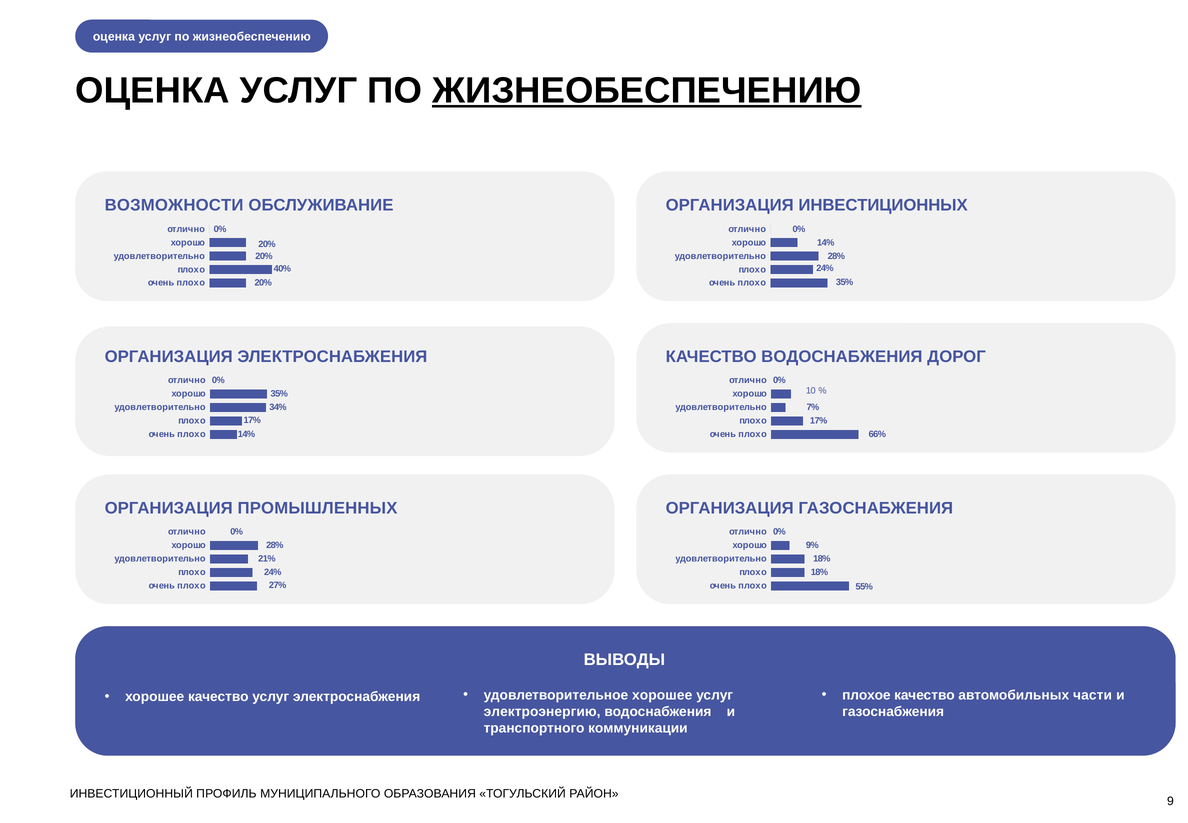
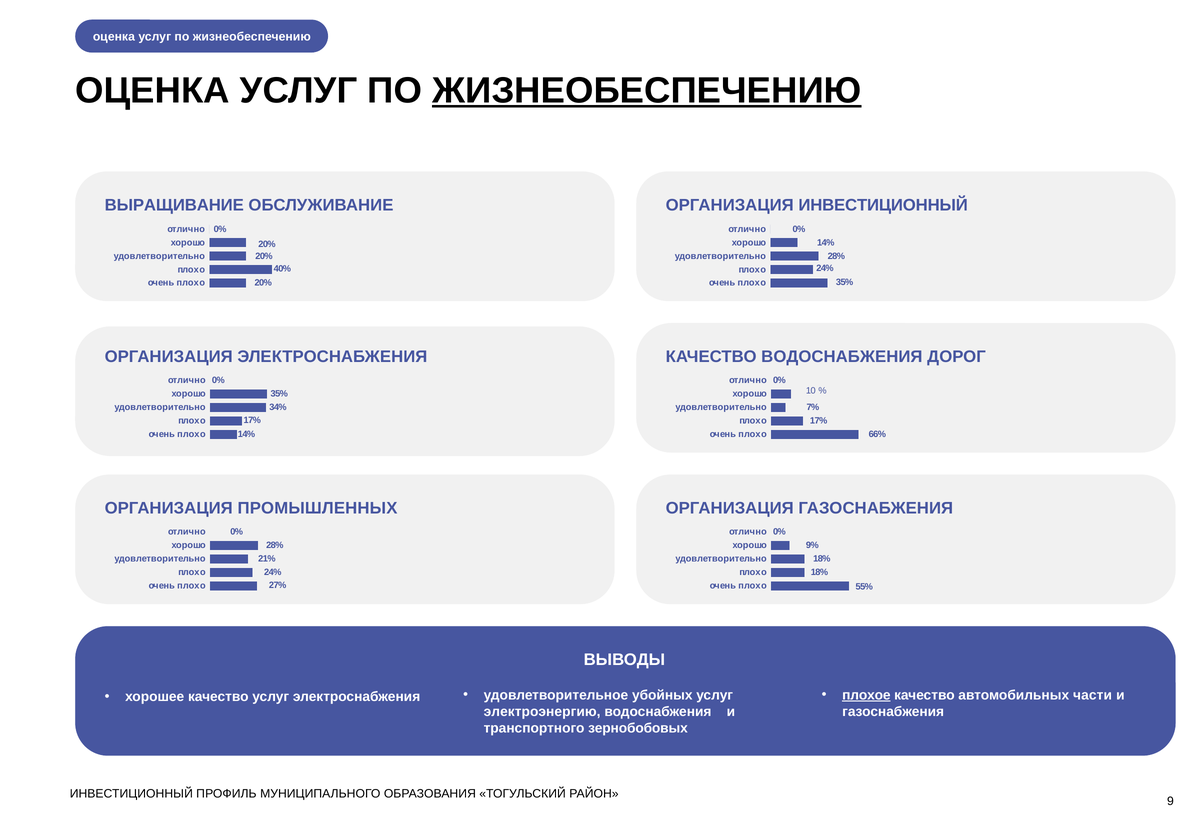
ВОЗМОЖНОСТИ: ВОЗМОЖНОСТИ -> ВЫРАЩИВАНИЕ (174, 205)
ОРГАНИЗАЦИЯ ИНВЕСТИЦИОННЫХ: ИНВЕСТИЦИОННЫХ -> ИНВЕСТИЦИОННЫЙ (883, 205)
плохое underline: none -> present (866, 695)
удовлетворительное хорошее: хорошее -> убойных (662, 695)
коммуникации: коммуникации -> зернобобовых (638, 728)
